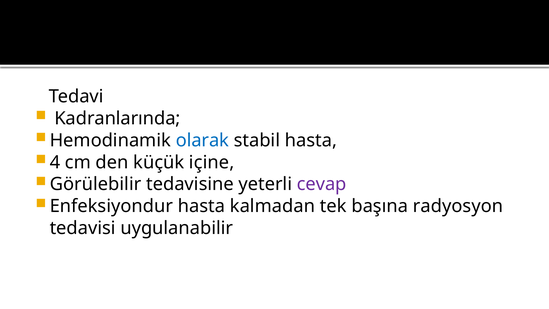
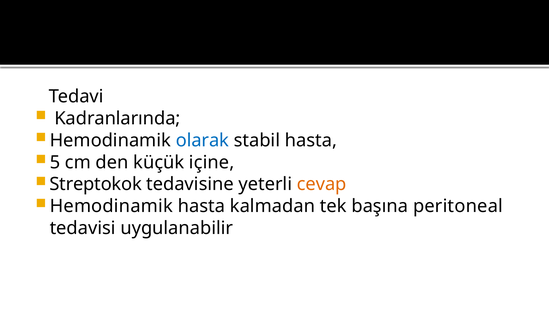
4: 4 -> 5 (55, 162)
Görülebilir: Görülebilir -> Streptokok (96, 184)
cevap colour: purple -> orange (322, 184)
Enfeksiyondur: Enfeksiyondur -> Hemodinamik (111, 206)
radyosyon: radyosyon -> peritoneal (458, 206)
